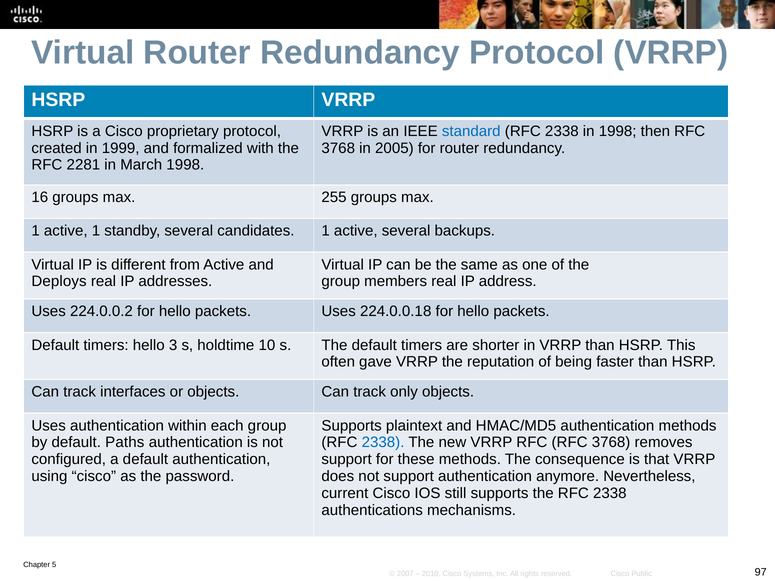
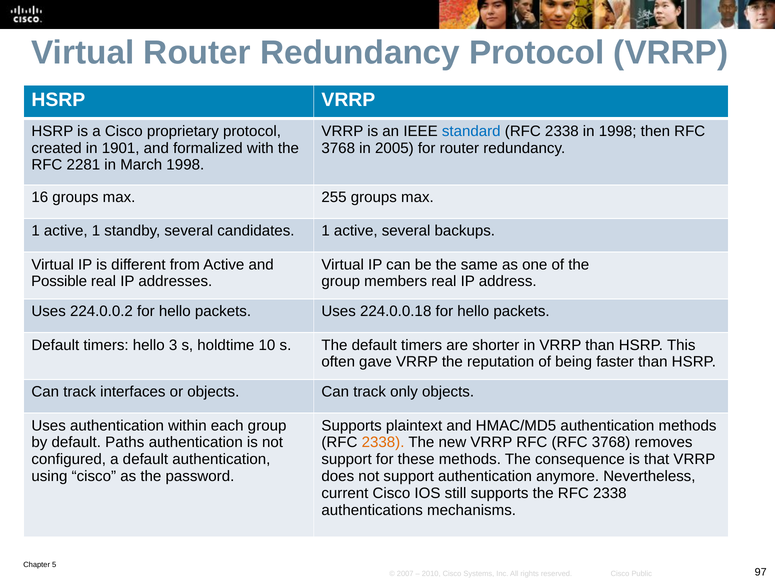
1999: 1999 -> 1901 (121, 148)
Deploys: Deploys -> Possible (59, 282)
2338 colour: blue -> orange (383, 443)
